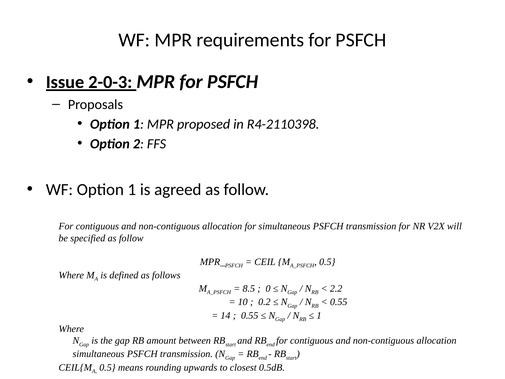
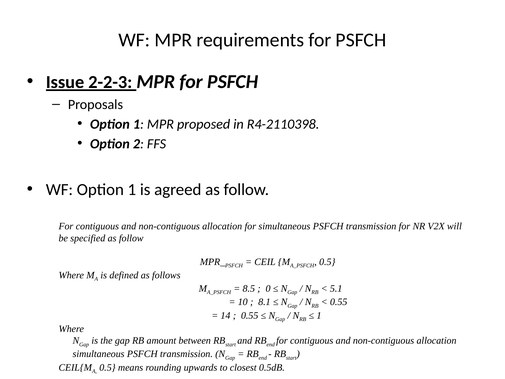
2-0-3: 2-0-3 -> 2-2-3 (110, 82)
2.2: 2.2 -> 5.1 (336, 288)
0.2: 0.2 -> 8.1 (264, 302)
